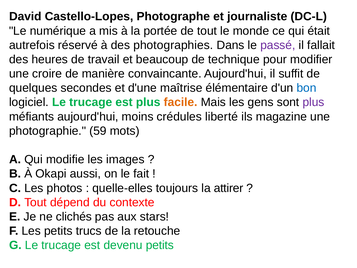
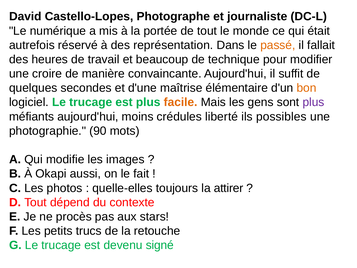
photographies: photographies -> représentation (173, 45)
passé colour: purple -> orange (278, 45)
bon colour: blue -> orange (307, 88)
magazine: magazine -> possibles (281, 116)
59: 59 -> 90 (98, 131)
clichés: clichés -> procès (74, 216)
devenu petits: petits -> signé (160, 245)
